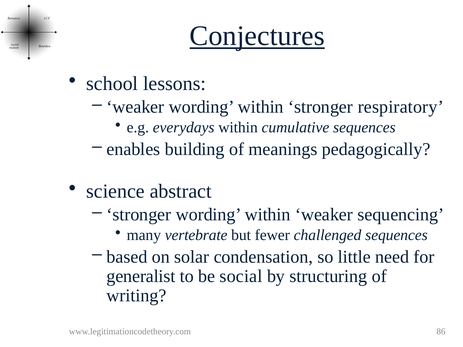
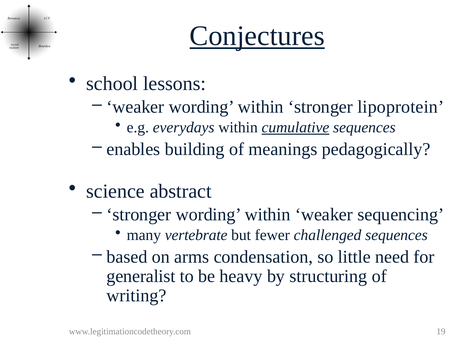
respiratory: respiratory -> lipoprotein (401, 107)
cumulative underline: none -> present (295, 128)
solar: solar -> arms (192, 257)
social: social -> heavy (241, 276)
86: 86 -> 19 (441, 332)
